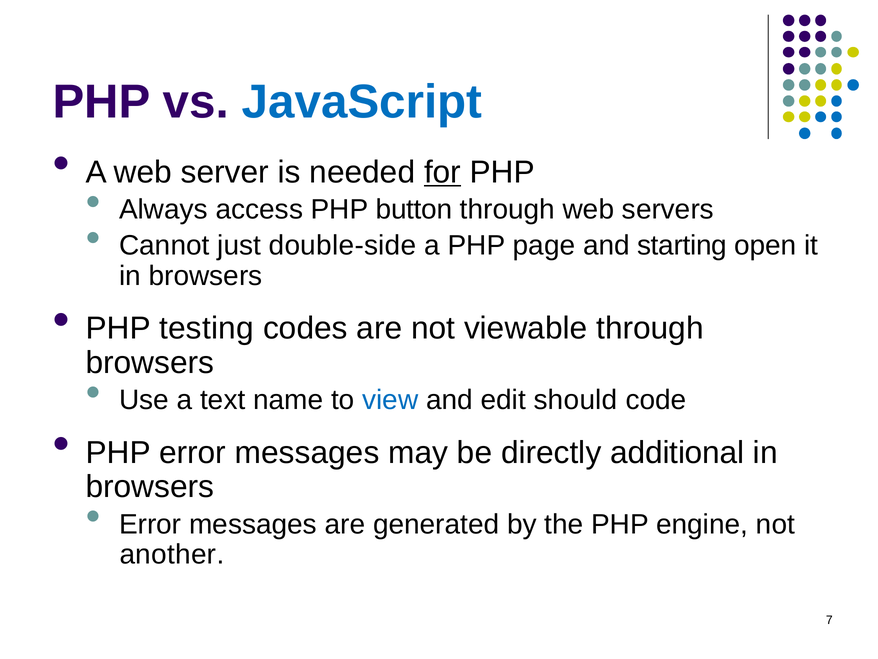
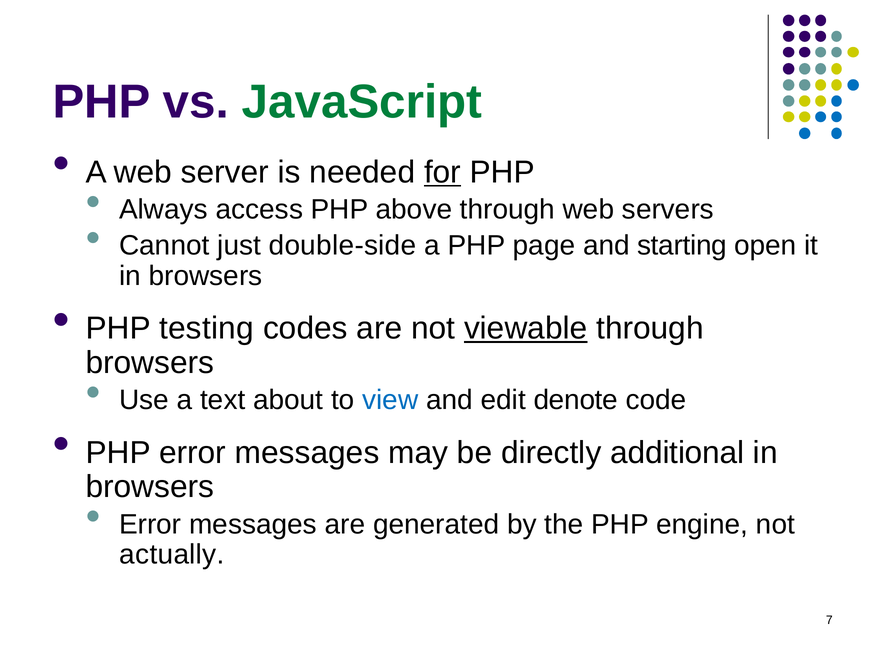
JavaScript colour: blue -> green (362, 102)
button: button -> above (414, 209)
viewable underline: none -> present (526, 328)
name: name -> about (288, 400)
should: should -> denote (576, 400)
another: another -> actually (172, 554)
